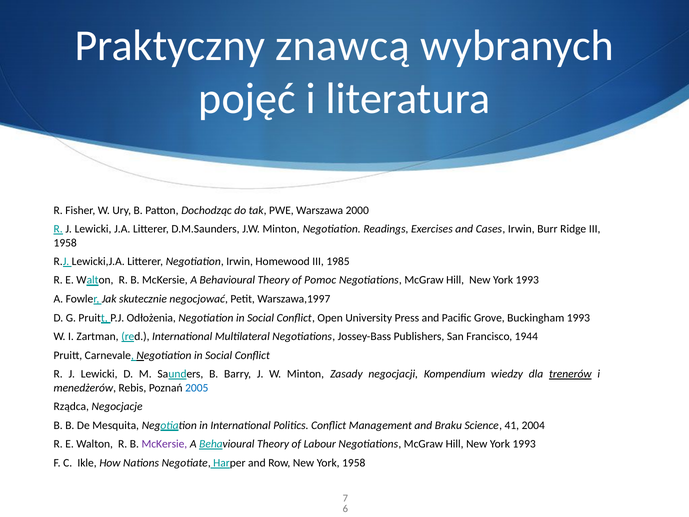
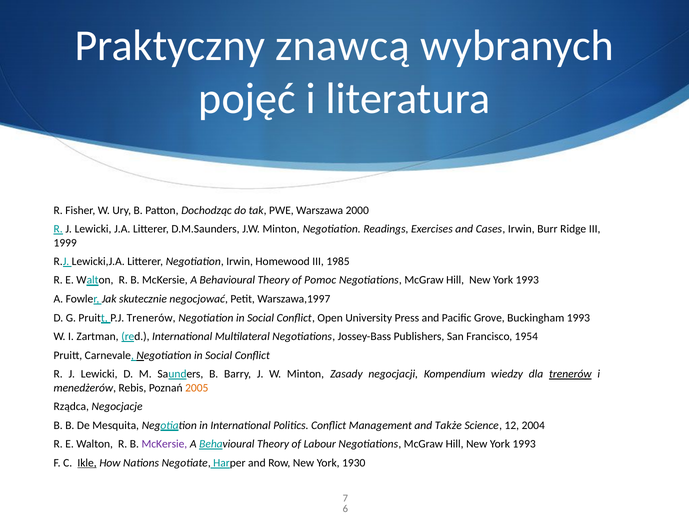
1958: 1958 -> 1999 (65, 243)
P.J Odłożenia: Odłożenia -> Trenerów (151, 318)
1944: 1944 -> 1954 (526, 336)
2005 colour: blue -> orange (197, 388)
Braku: Braku -> Także (448, 425)
41: 41 -> 12 (512, 425)
Ikle underline: none -> present (87, 463)
York 1958: 1958 -> 1930 (354, 463)
